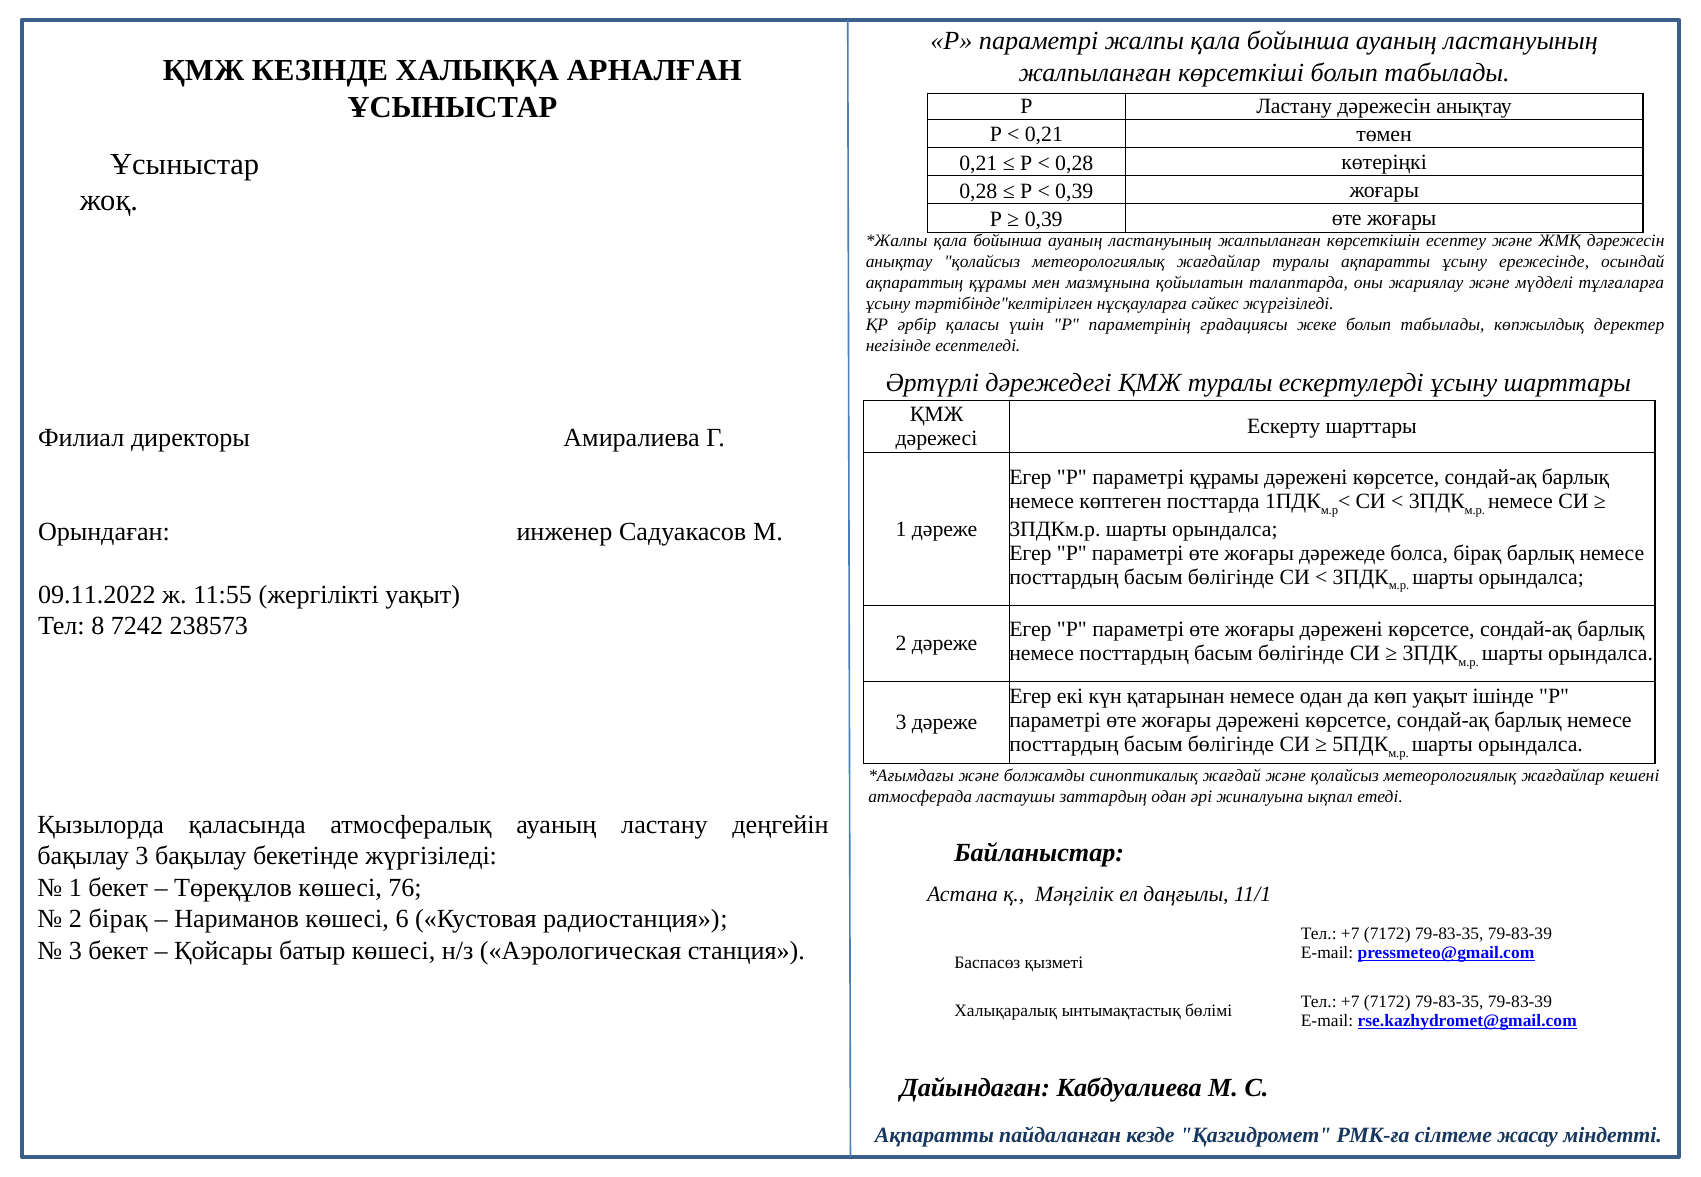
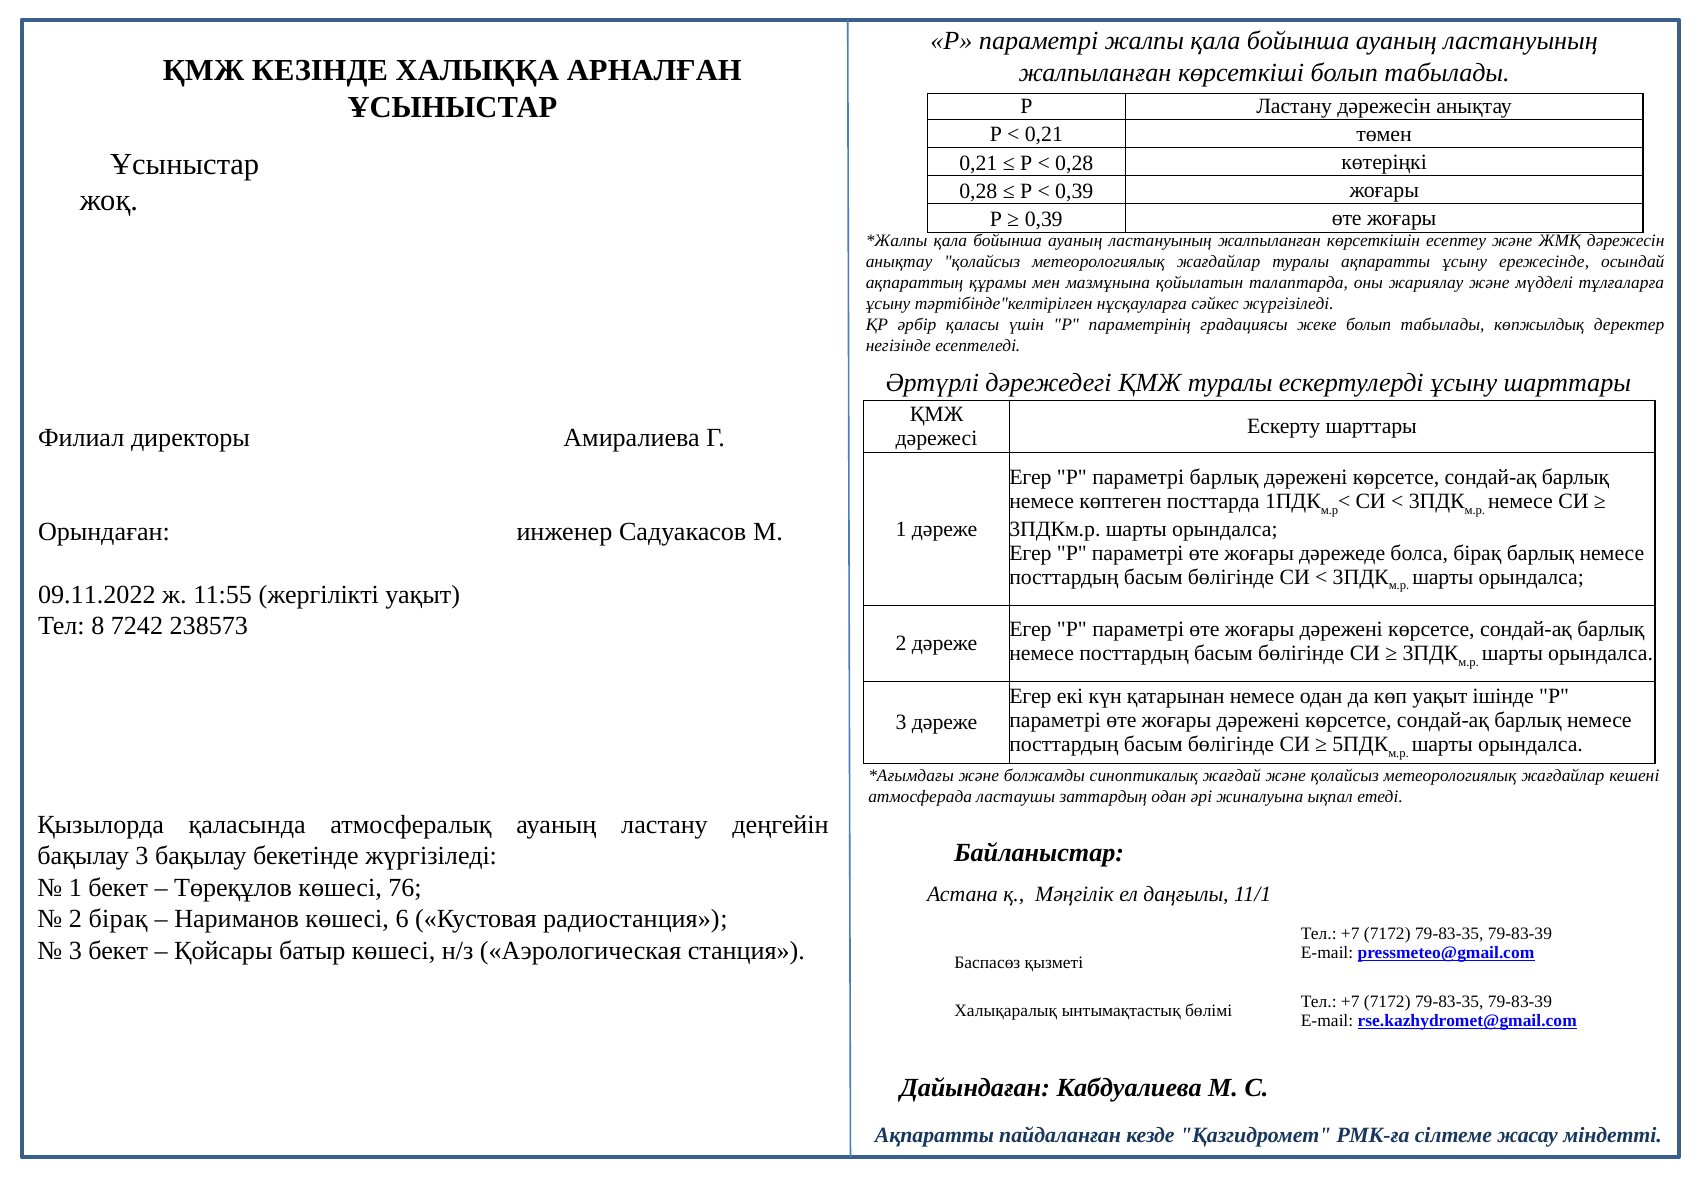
параметрі құрамы: құрамы -> барлық (1224, 478)
